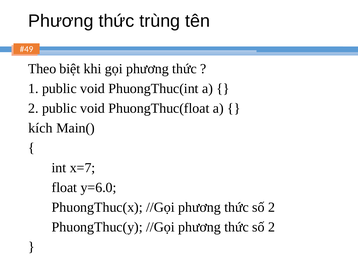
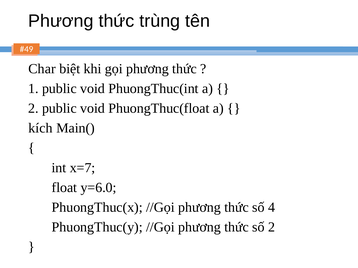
Theo: Theo -> Char (42, 69)
2: 2 -> 4 (272, 208)
